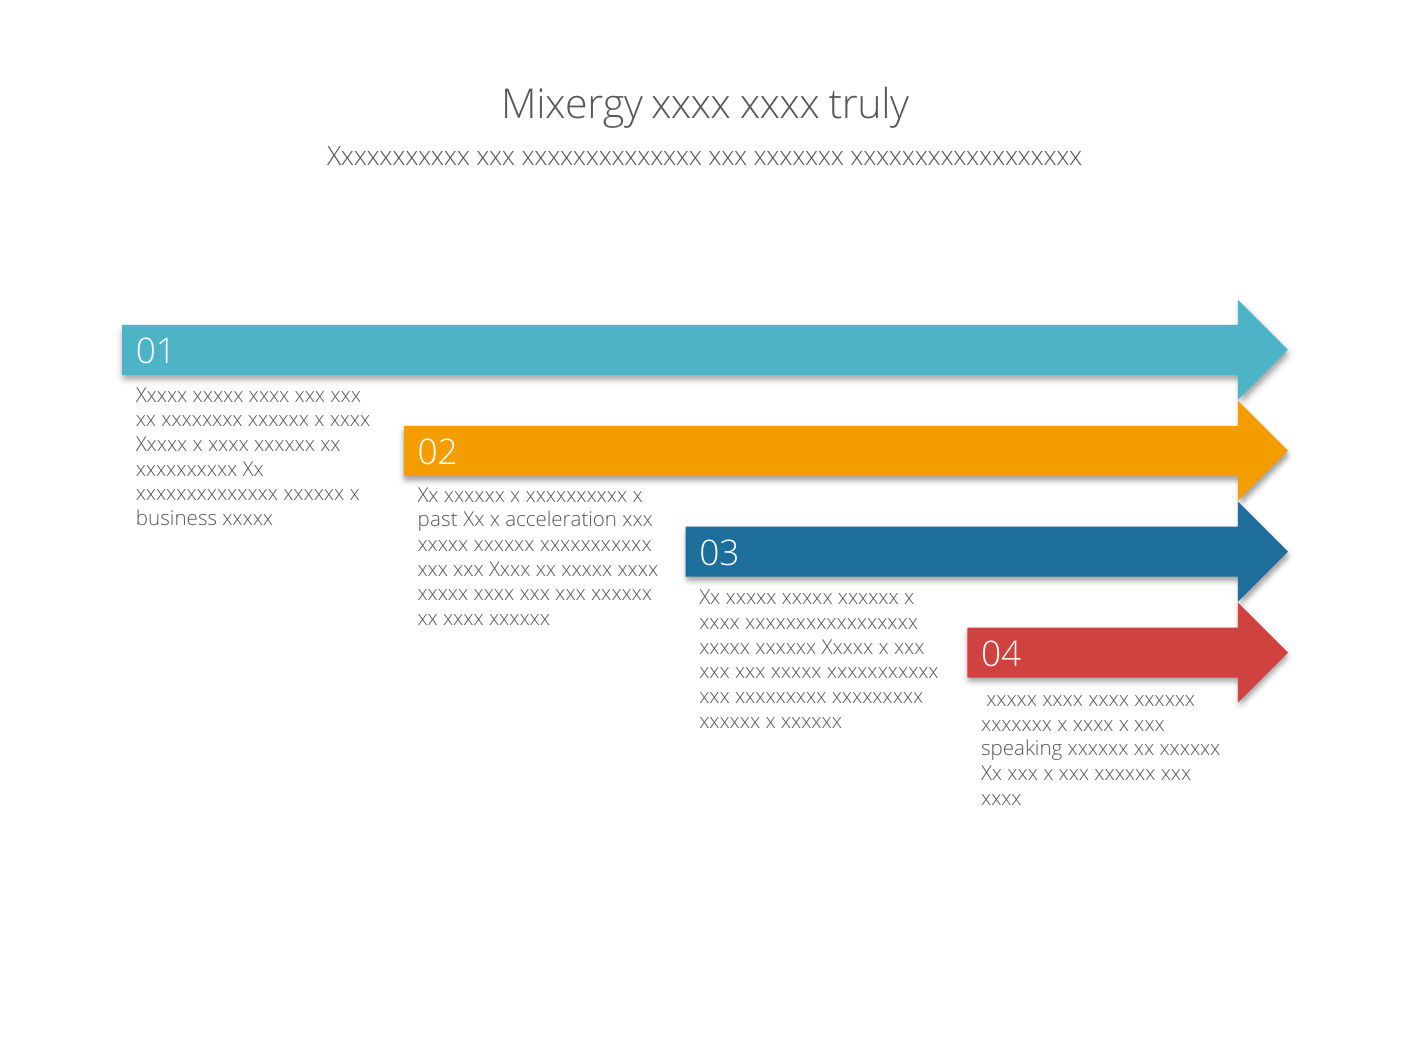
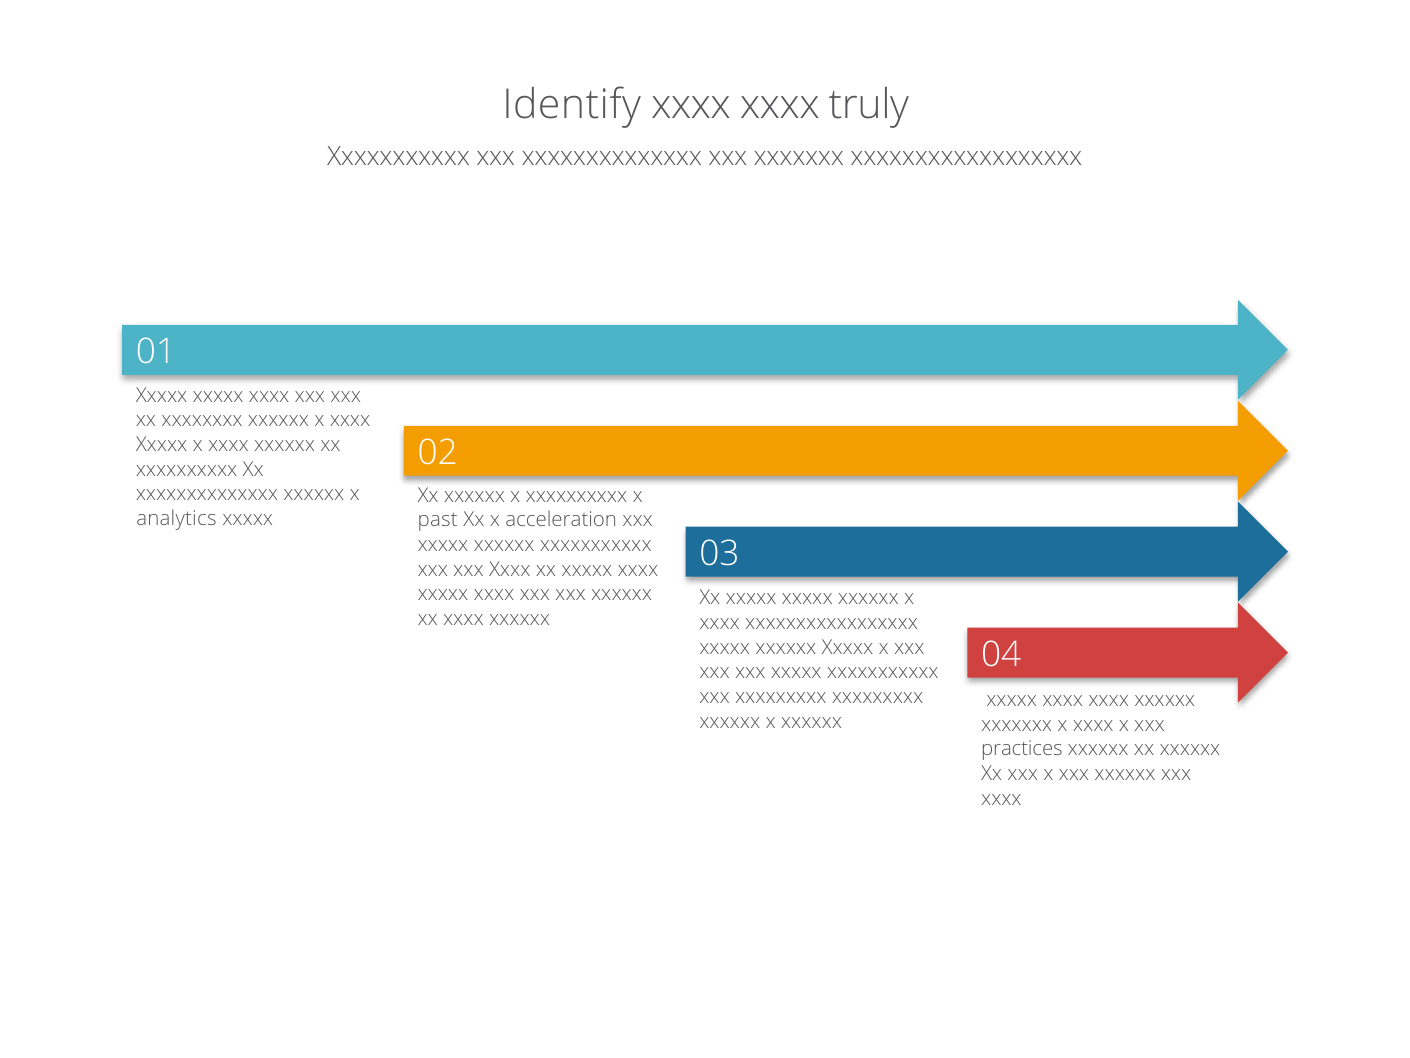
Mixergy: Mixergy -> Identify (572, 105)
business: business -> analytics (176, 518)
speaking: speaking -> practices (1022, 749)
